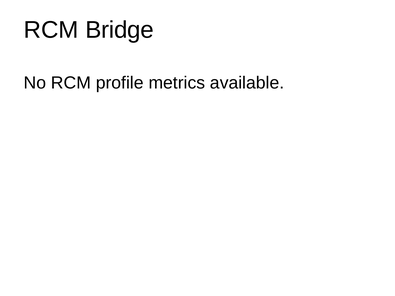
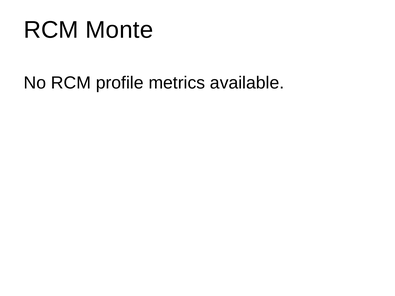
Bridge: Bridge -> Monte (119, 30)
